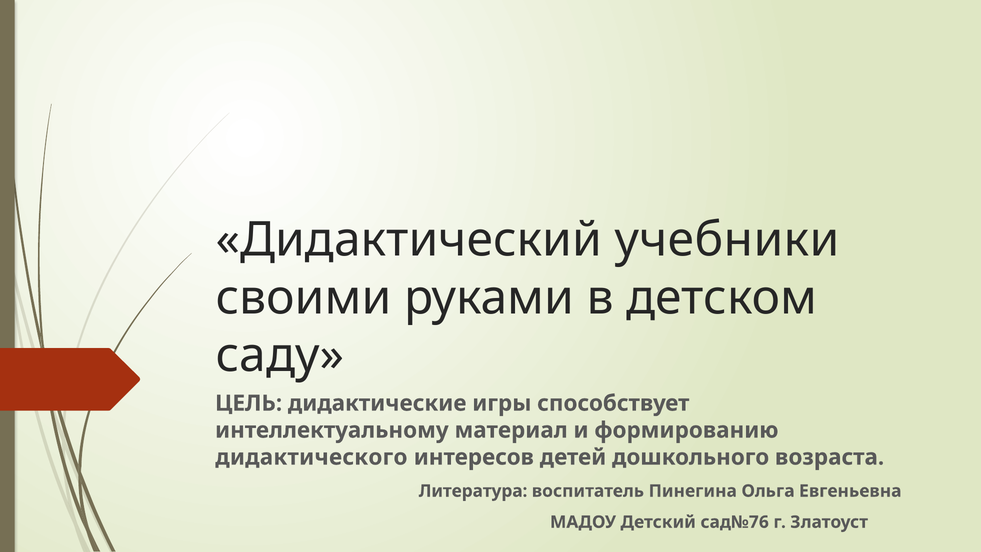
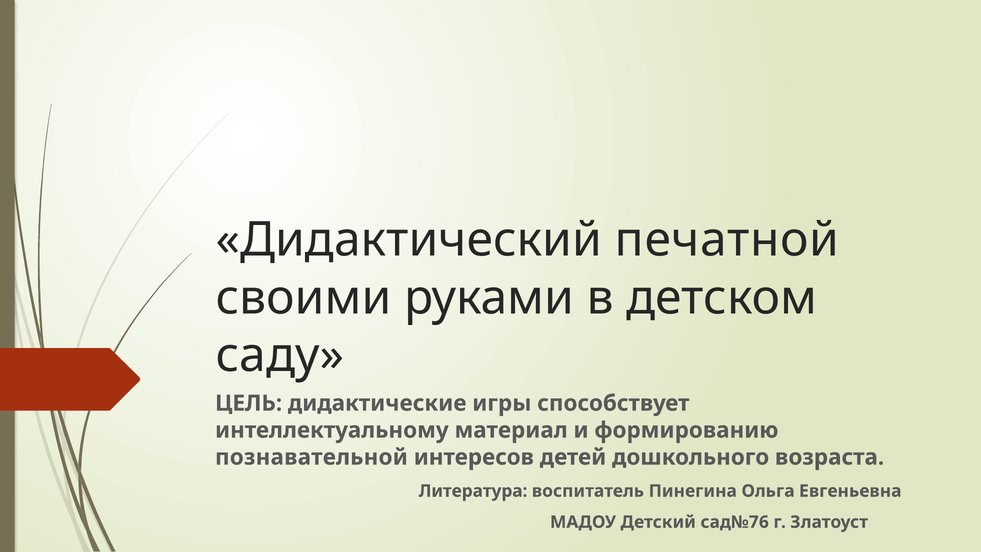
учебники: учебники -> печатной (727, 240)
дидактического: дидактического -> познавательной (311, 457)
